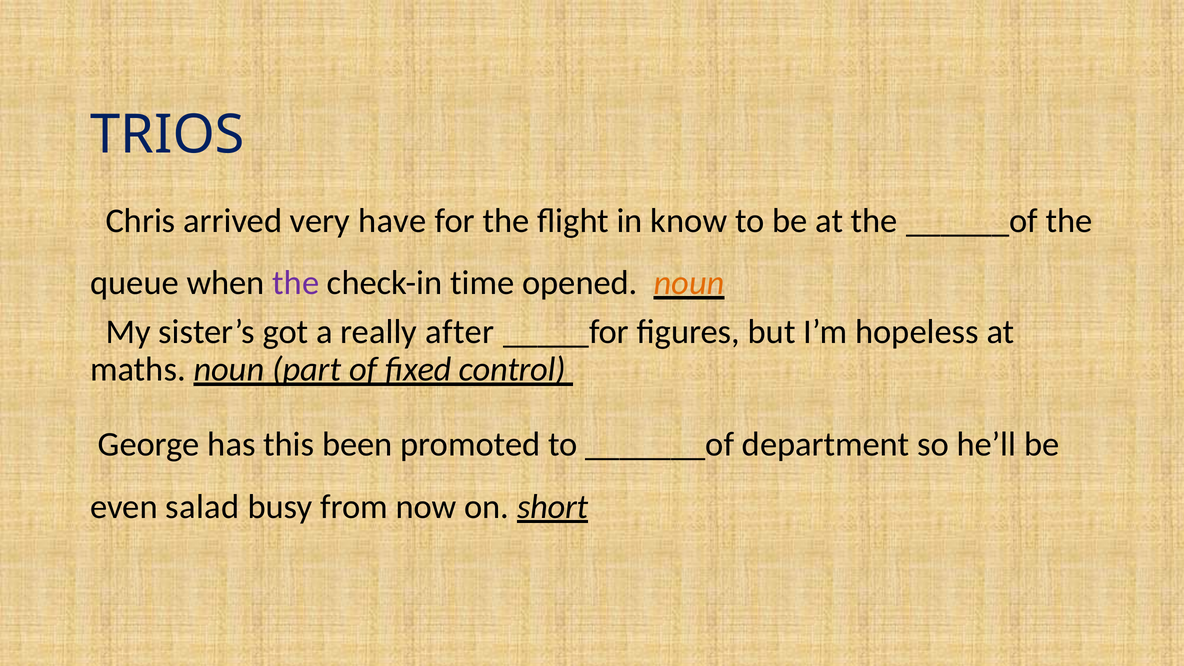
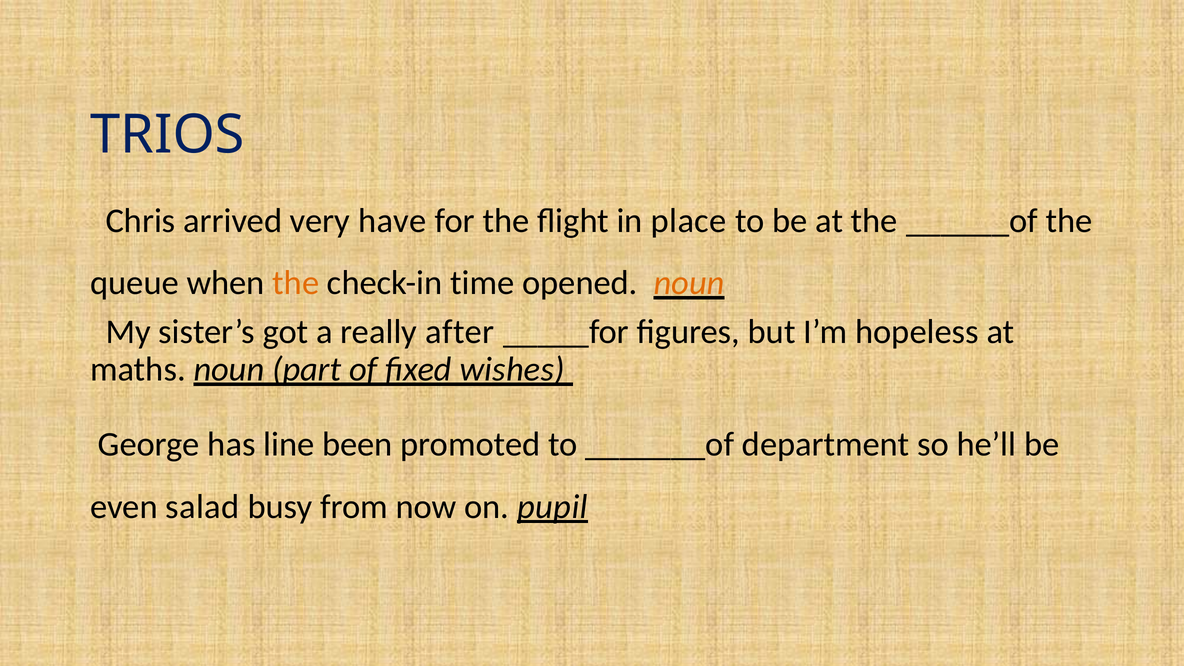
know: know -> place (689, 221)
the colour: purple -> orange (296, 283)
control: control -> wishes (512, 369)
this: this -> line (289, 444)
short: short -> pupil (552, 507)
